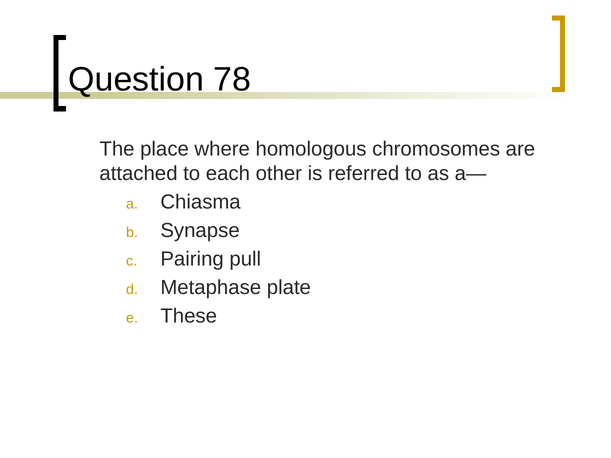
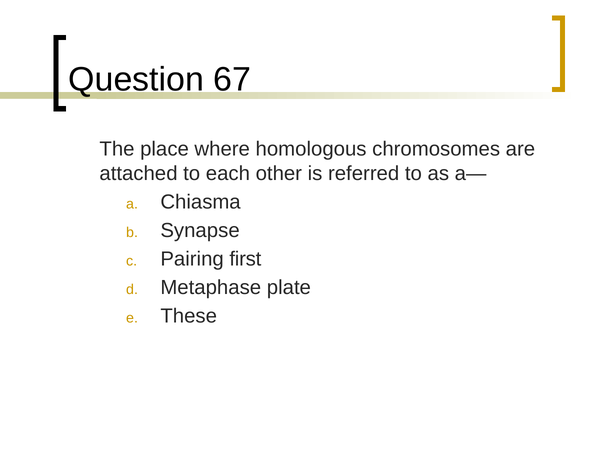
78: 78 -> 67 (232, 80)
pull: pull -> first (245, 259)
